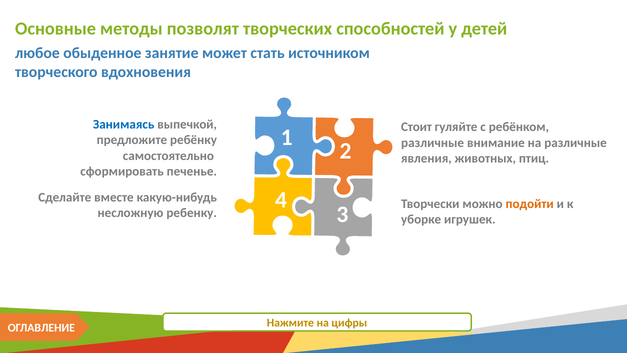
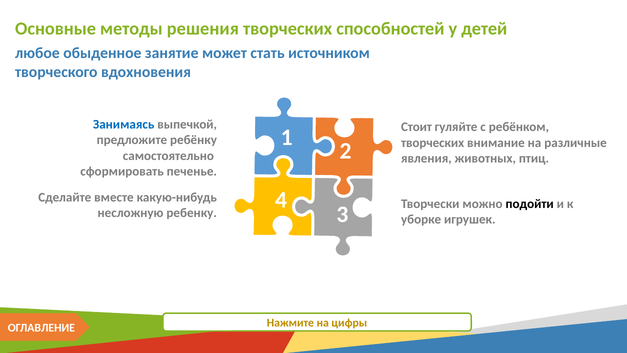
позволят: позволят -> решения (203, 29)
различные: различные -> творческих (433, 143)
подойти colour: orange -> black (530, 204)
